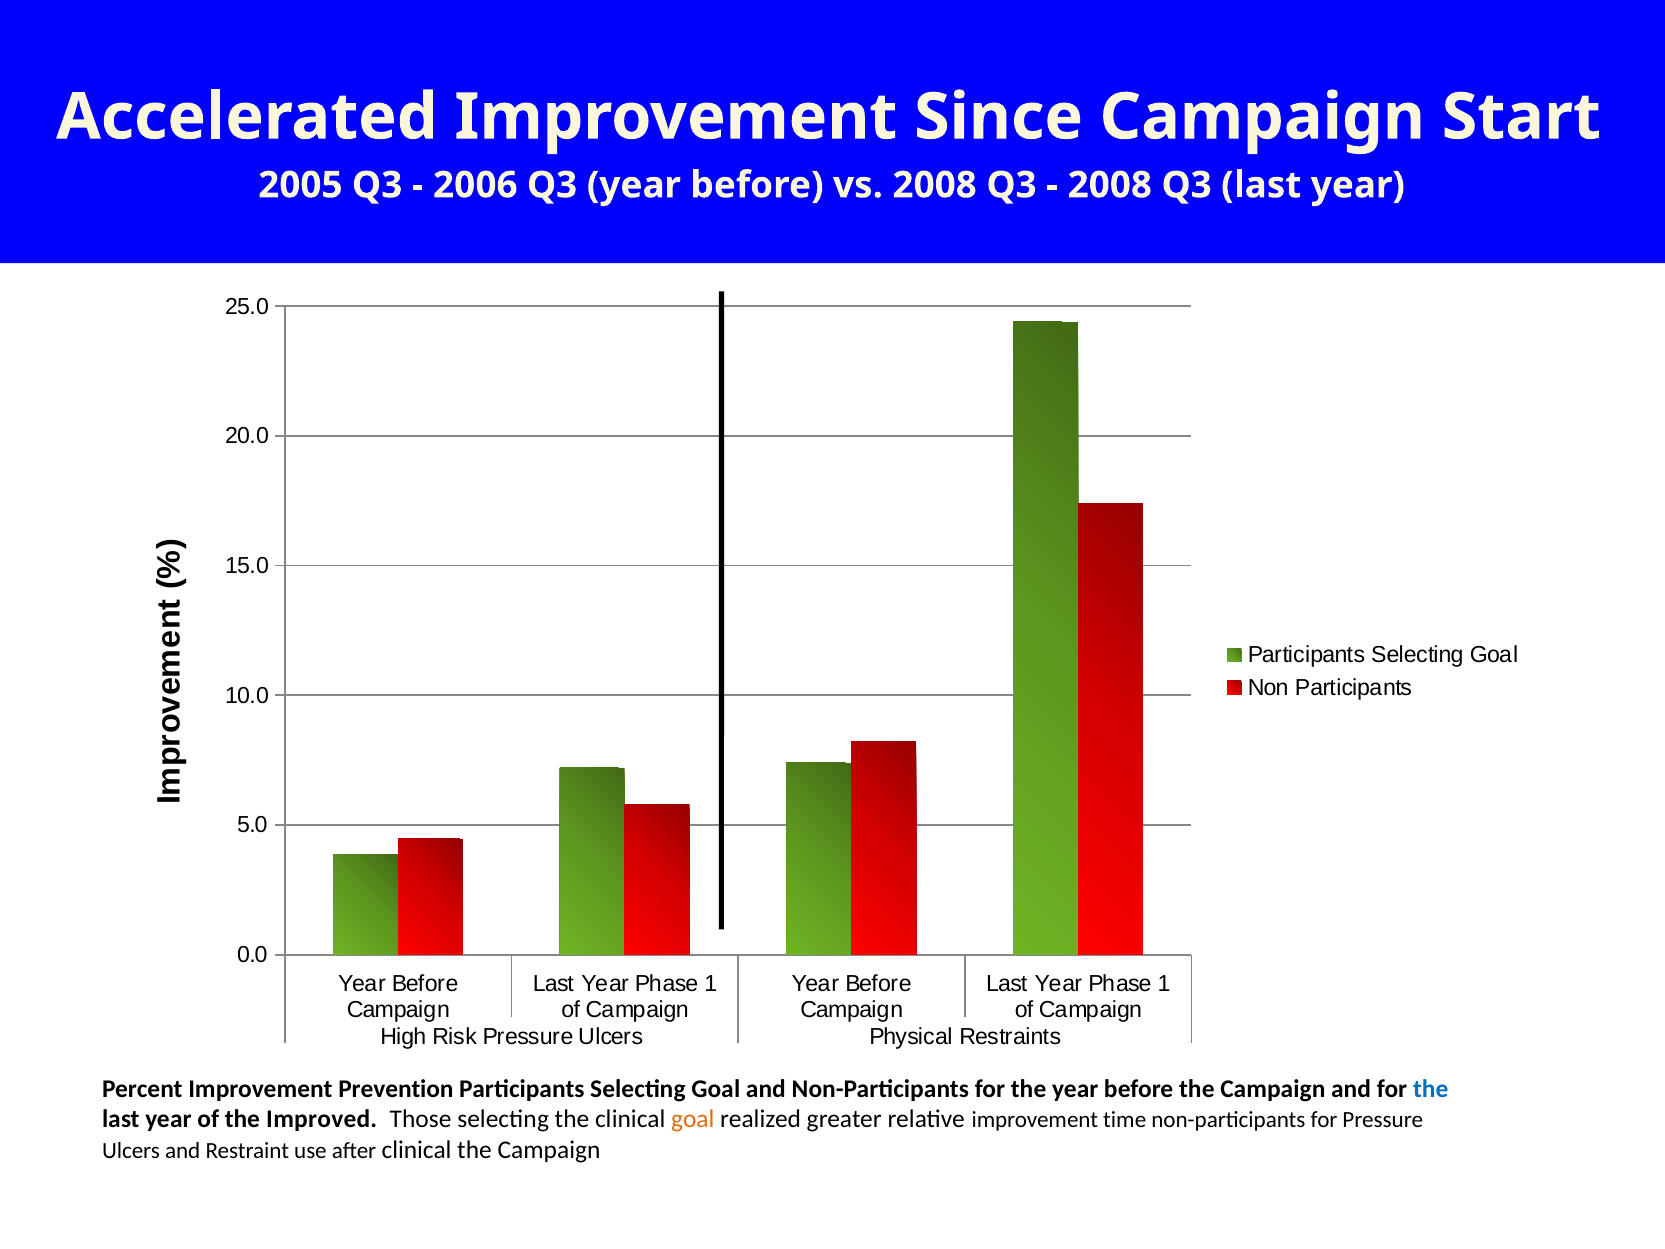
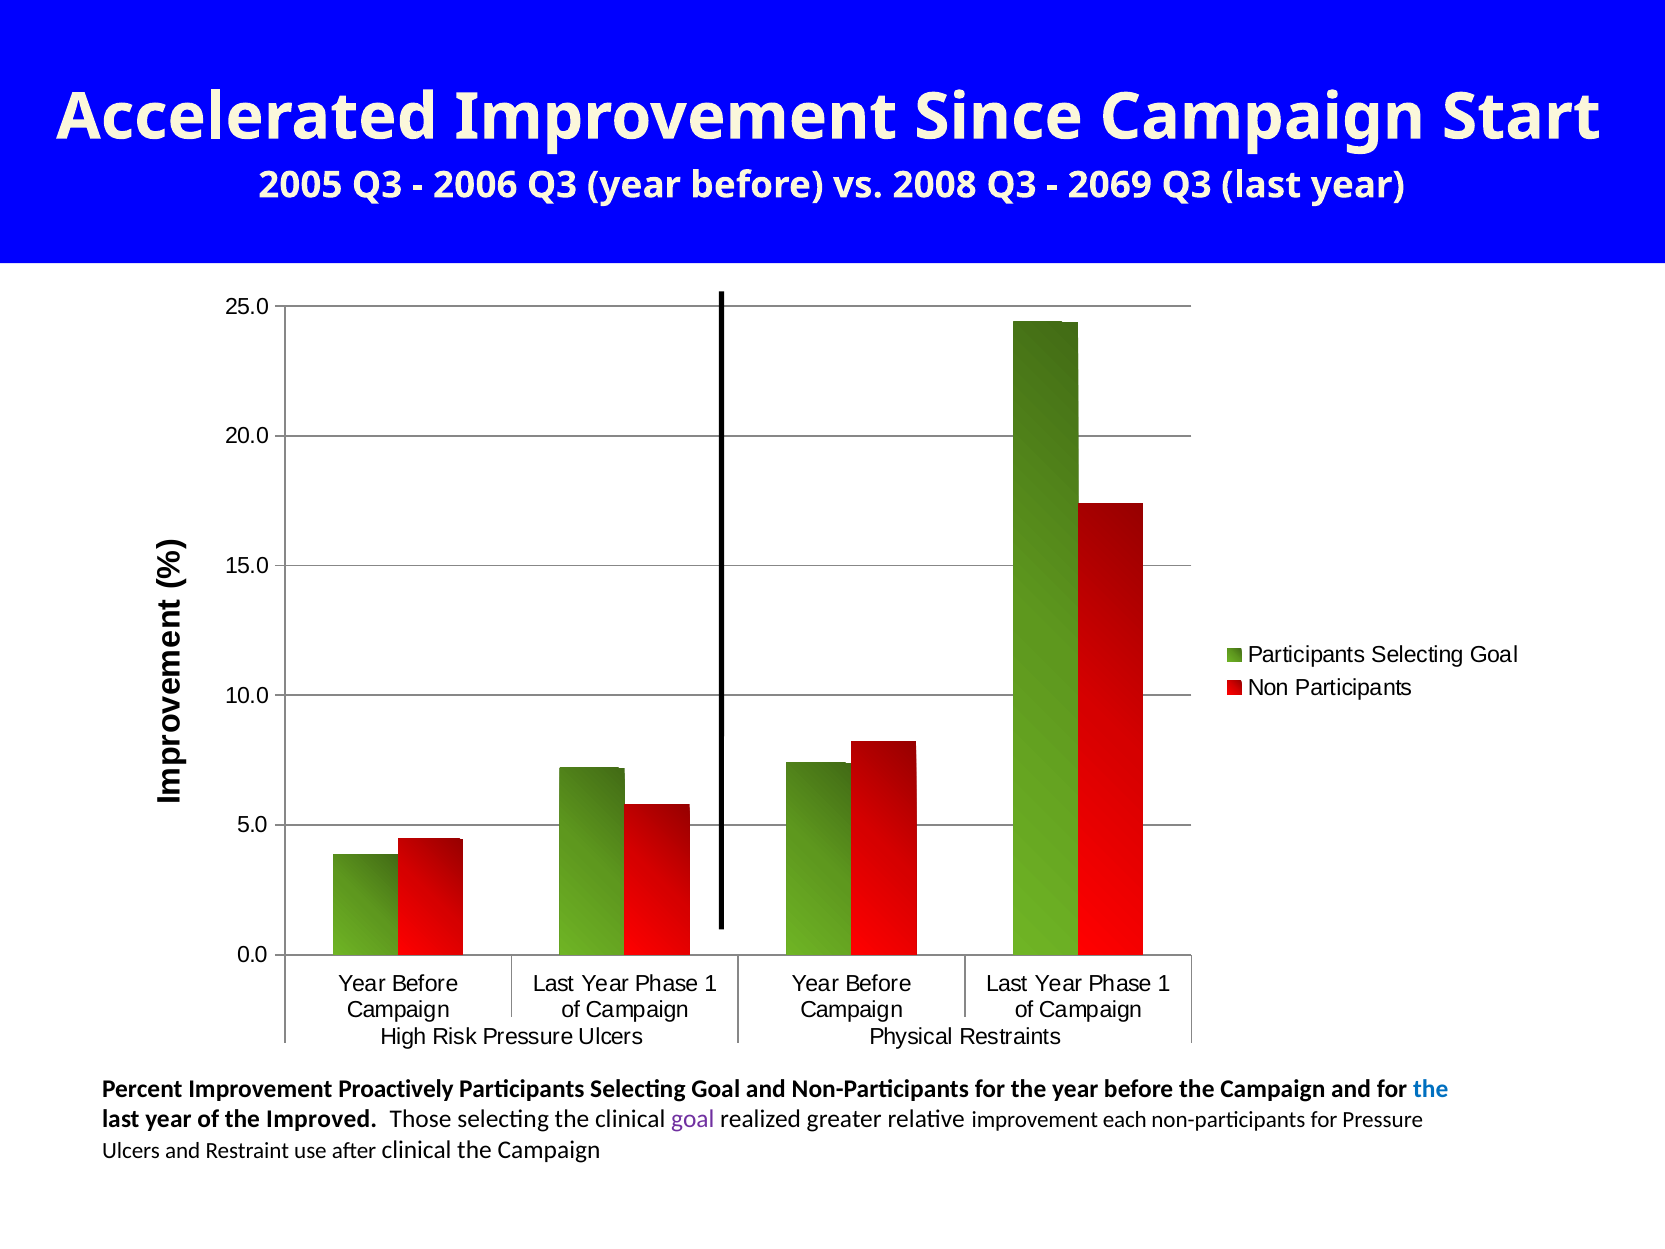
2008: 2008 -> 2069 (1110, 185)
Prevention: Prevention -> Proactively (396, 1089)
goal colour: orange -> purple (693, 1119)
time: time -> each (1125, 1120)
